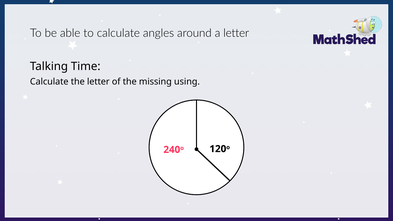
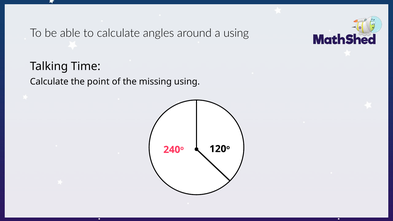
a letter: letter -> using (236, 33)
the letter: letter -> point (98, 82)
